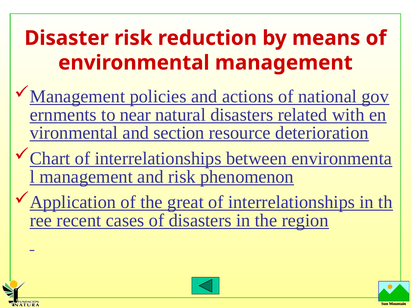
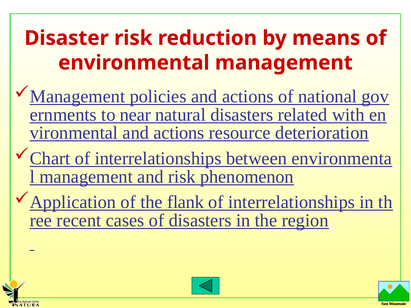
section: section -> actions (179, 133)
great: great -> flank (186, 202)
